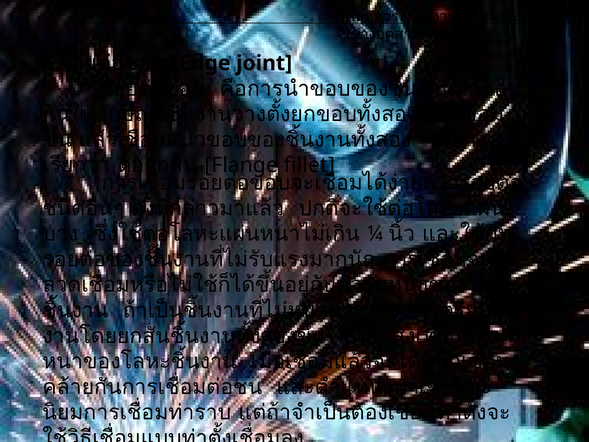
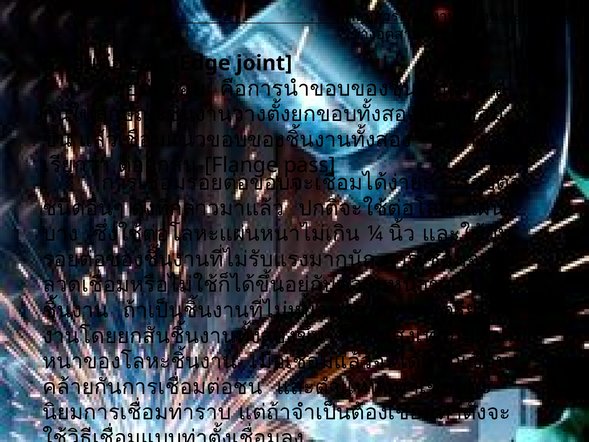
fillet: fillet -> pass (310, 165)
